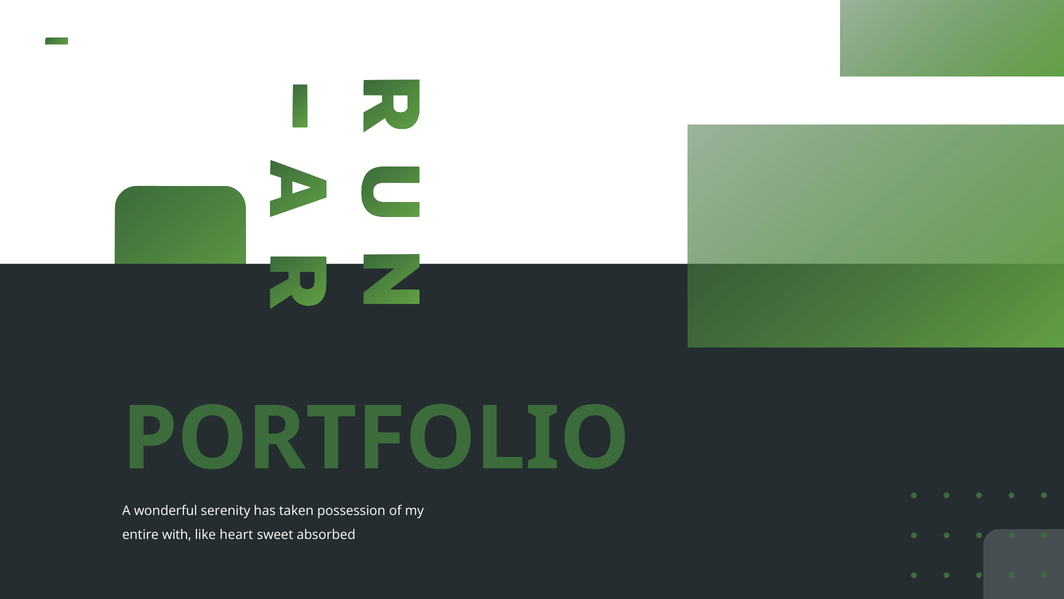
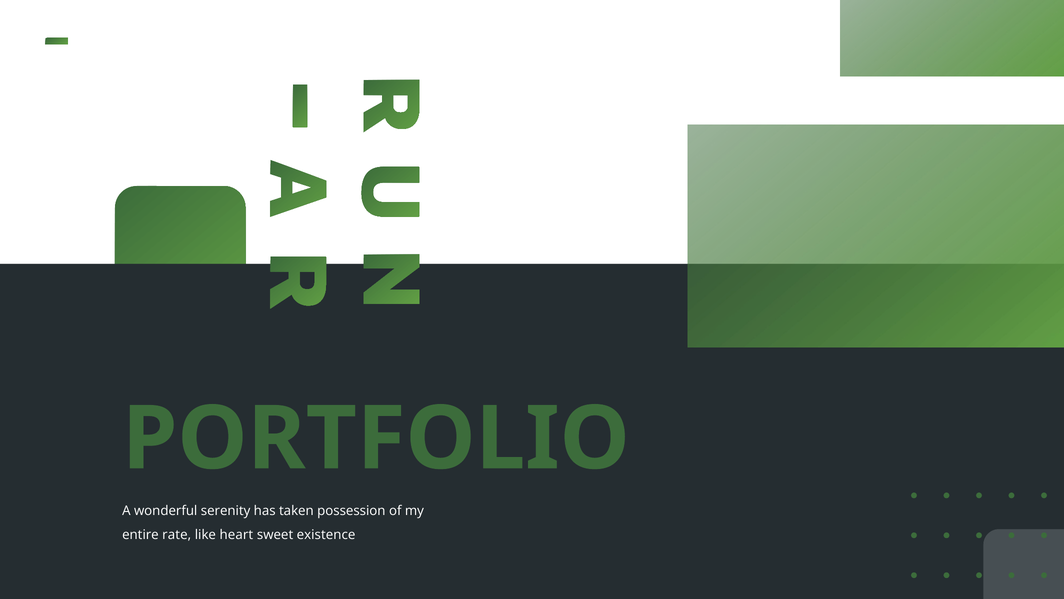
with: with -> rate (177, 535)
absorbed: absorbed -> existence (326, 535)
